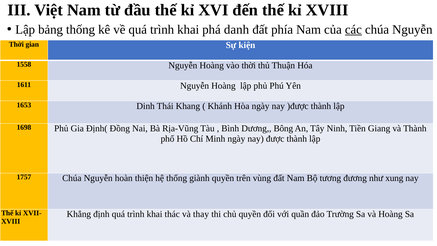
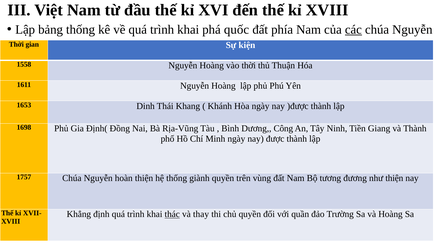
danh: danh -> quốc (237, 30)
Bông: Bông -> Công (283, 128)
như xung: xung -> thiện (394, 178)
thác underline: none -> present (172, 214)
